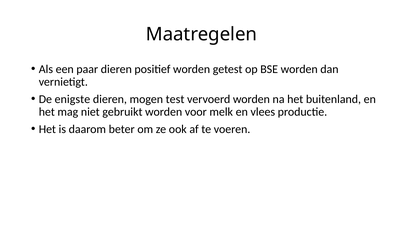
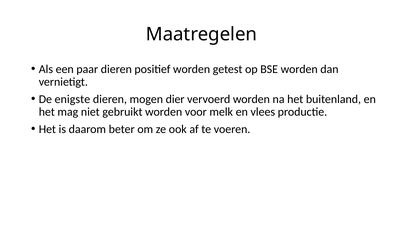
test: test -> dier (175, 99)
